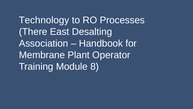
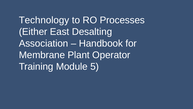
There: There -> Either (33, 32)
8: 8 -> 5 (95, 66)
